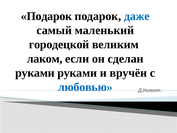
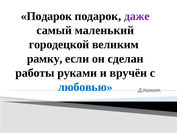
даже colour: blue -> purple (137, 16)
лаком: лаком -> рамку (45, 59)
руками: руками -> работы (35, 73)
